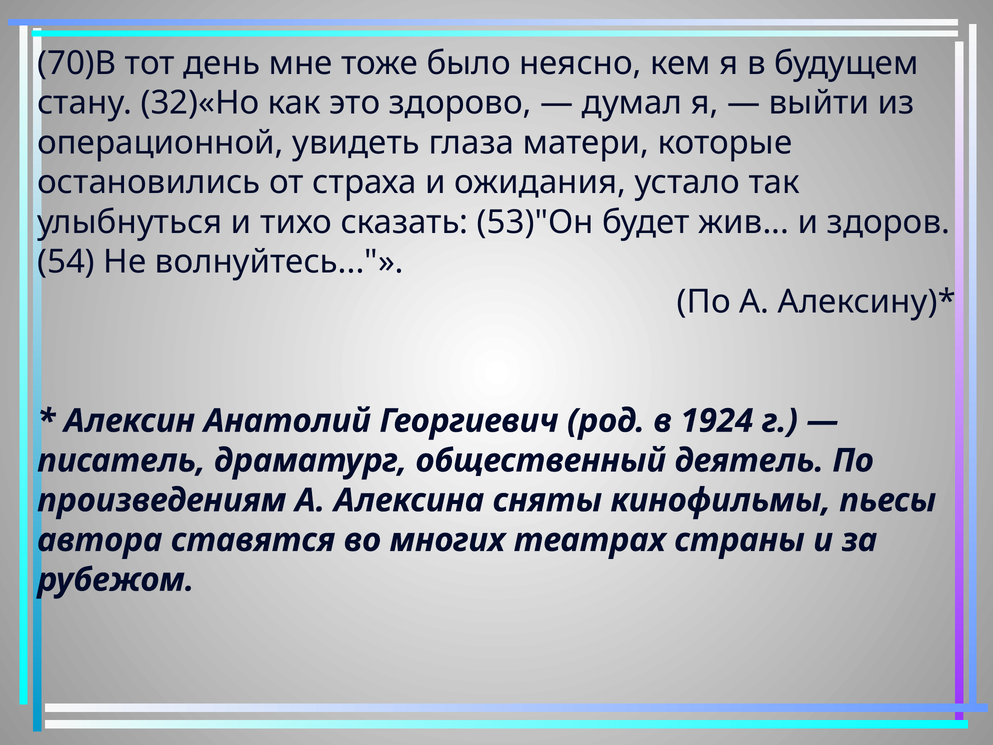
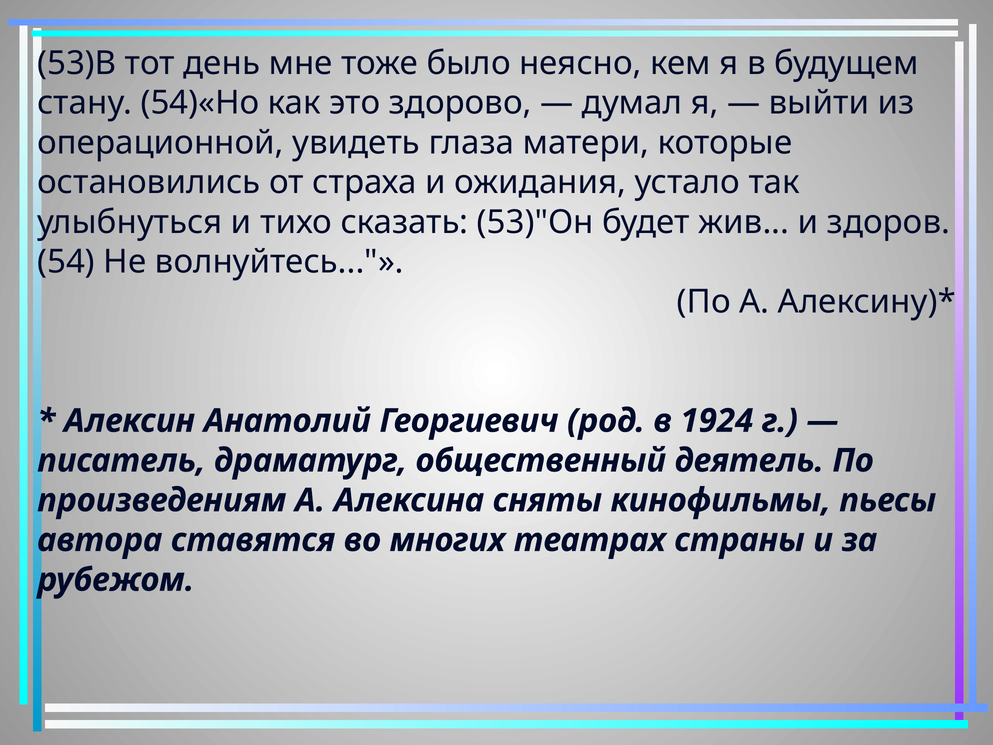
70)В: 70)В -> 53)В (77, 63)
32)«Но: 32)«Но -> 54)«Но (200, 103)
